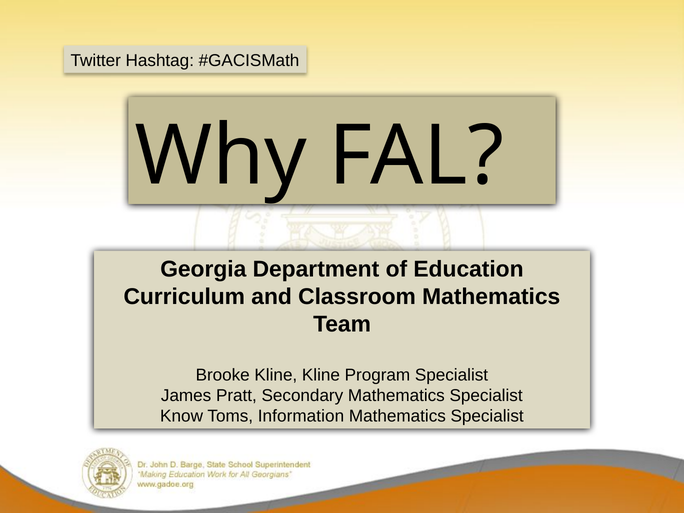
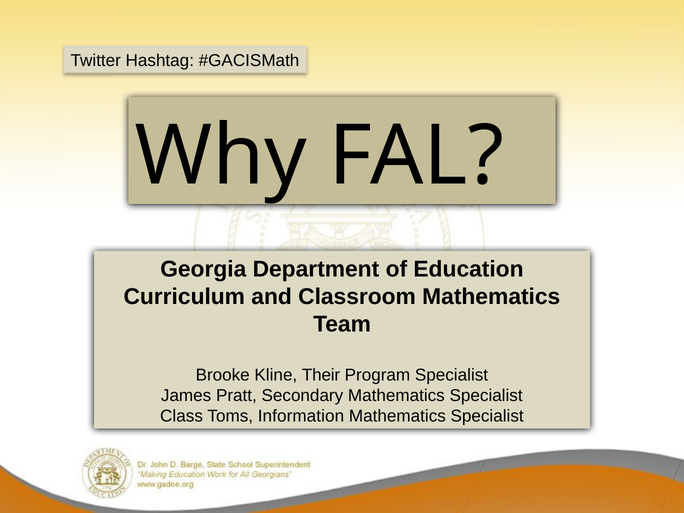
Kline Kline: Kline -> Their (321, 375)
Know: Know -> Class (182, 416)
